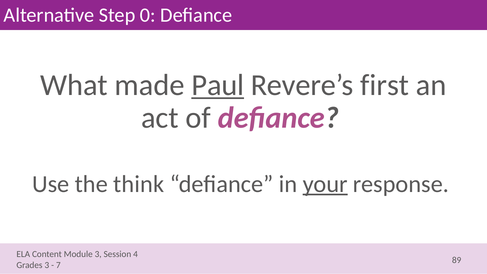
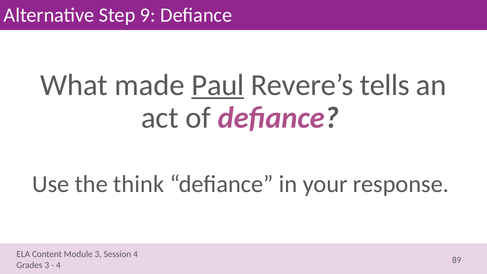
0: 0 -> 9 (148, 15)
first: first -> tells (385, 85)
your underline: present -> none (325, 184)
7: 7 -> 4 (58, 265)
